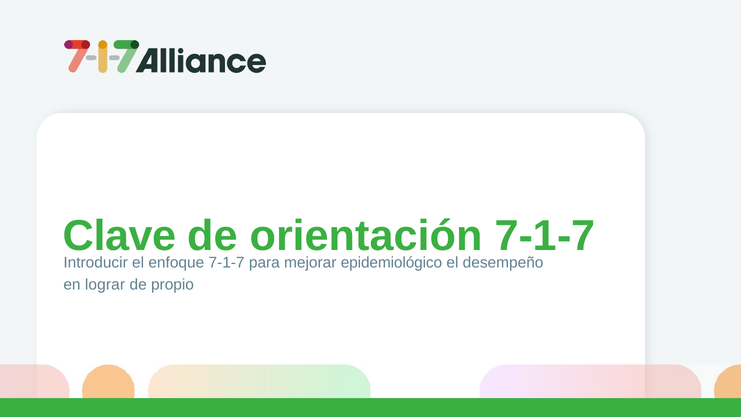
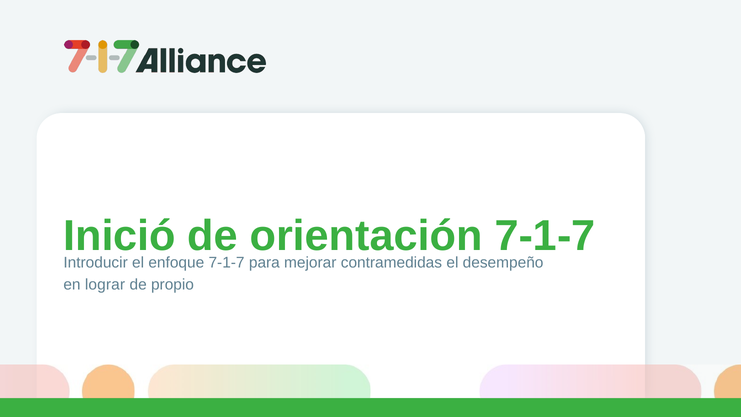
Clave: Clave -> Inició (120, 236)
epidemiológico: epidemiológico -> contramedidas (391, 263)
